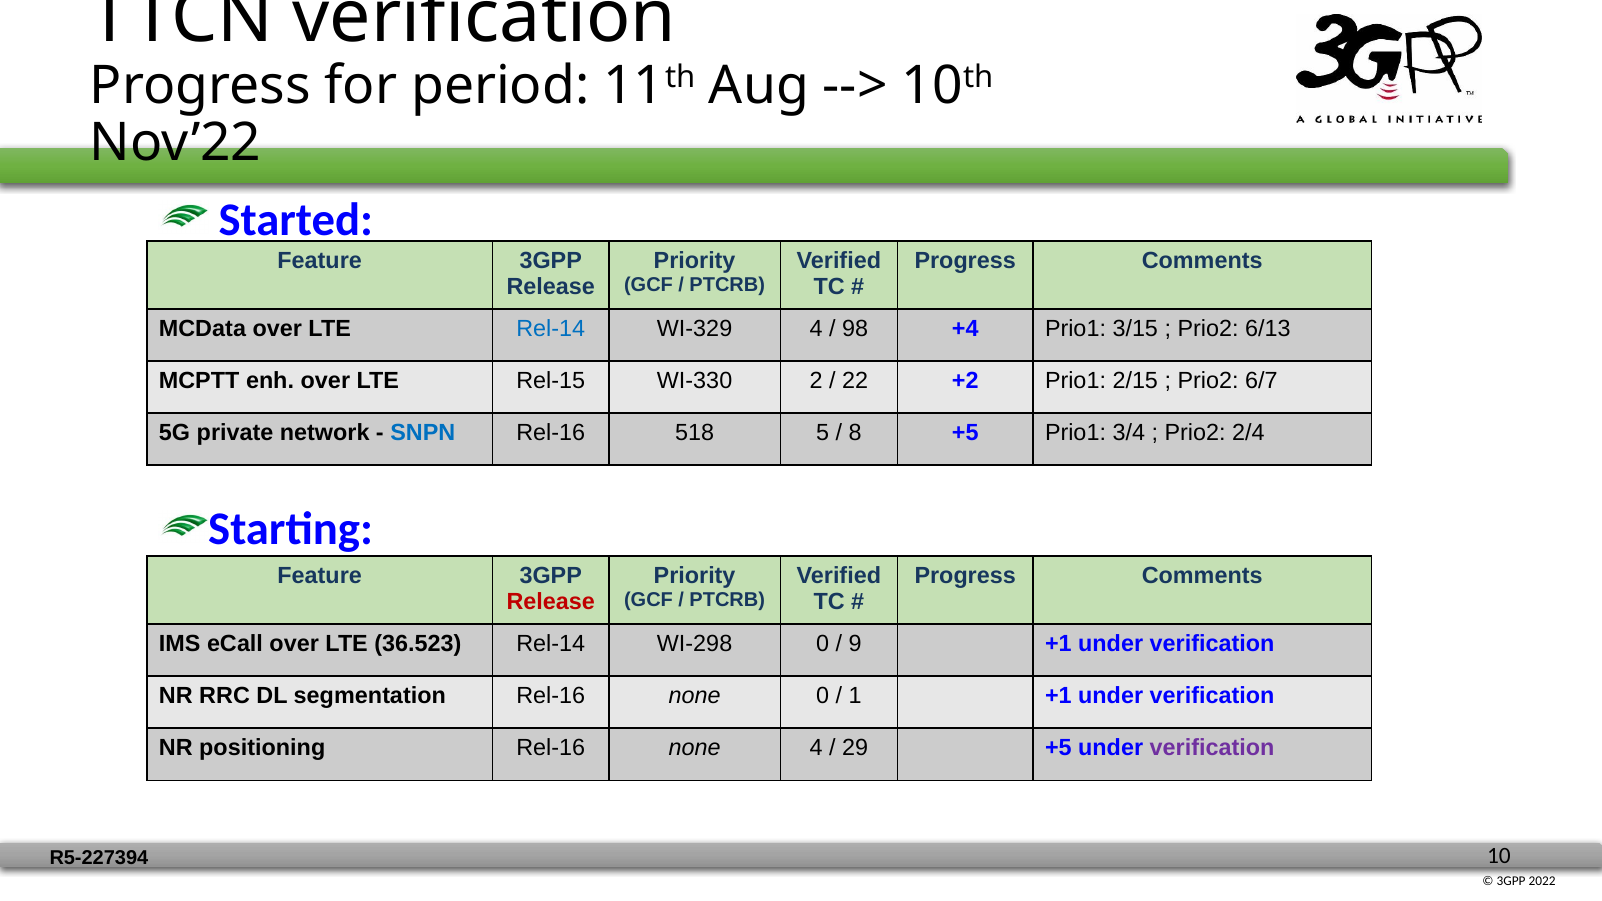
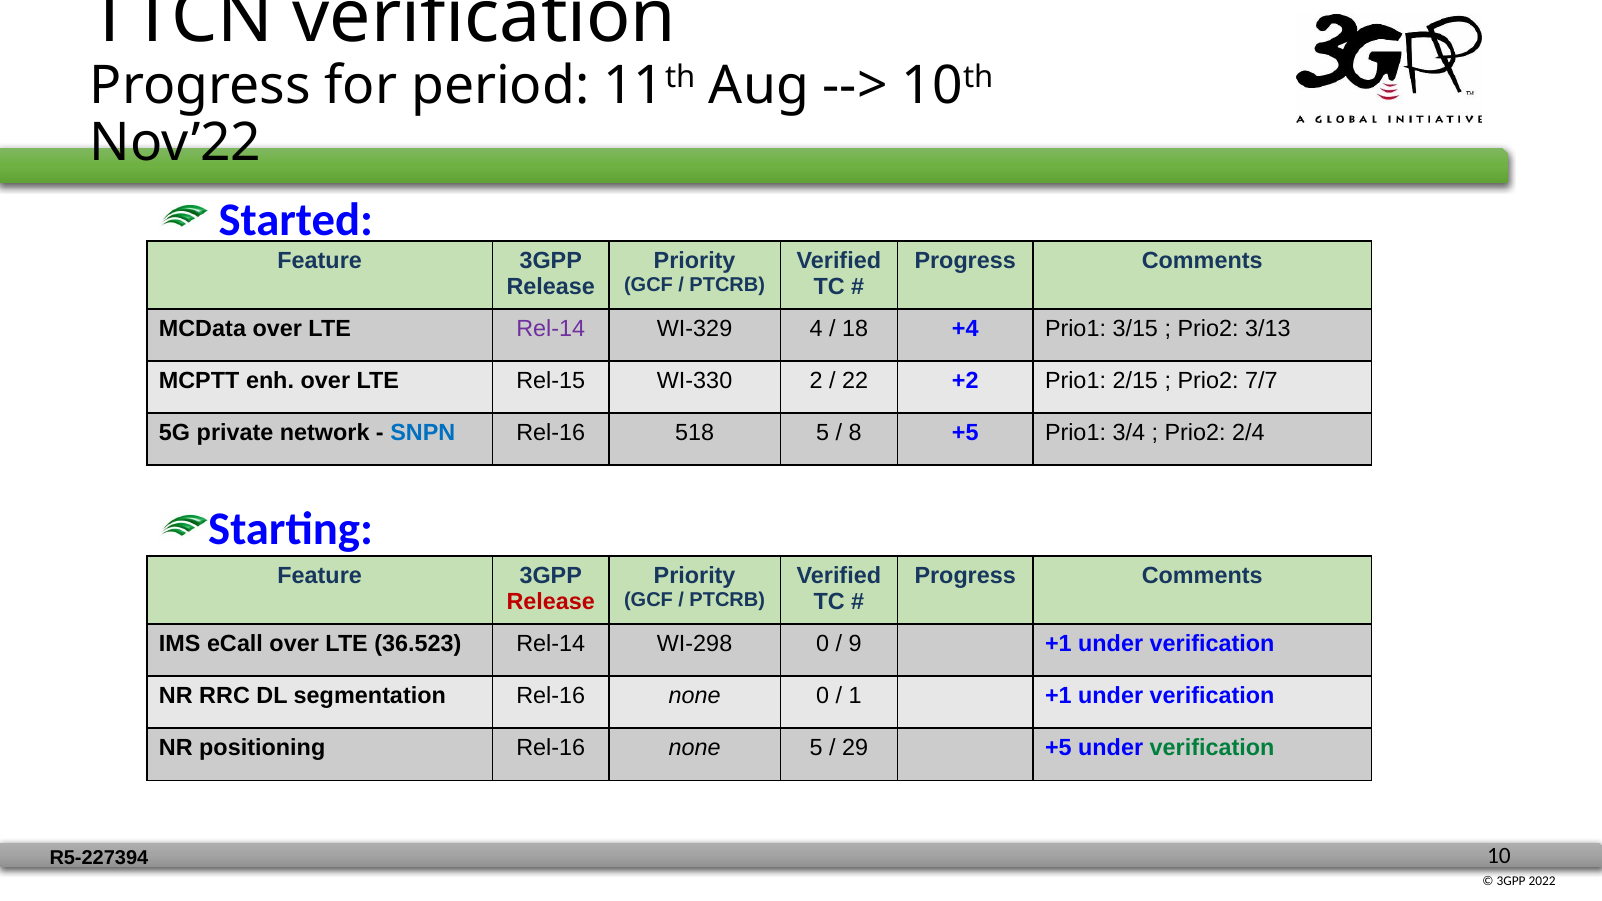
Rel-14 colour: blue -> purple (551, 328)
98: 98 -> 18 (855, 328)
6/13: 6/13 -> 3/13 (1268, 328)
6/7: 6/7 -> 7/7 (1261, 381)
none 4: 4 -> 5 (816, 748)
verification colour: purple -> green (1212, 748)
